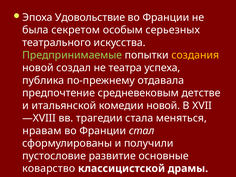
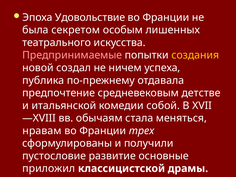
серьезных: серьезных -> лишенных (173, 30)
Предпринимаемые colour: light green -> pink (72, 55)
театра: театра -> ничем (125, 68)
комедии новой: новой -> собой (163, 106)
трагедии: трагедии -> обычаям (99, 118)
стал: стал -> трех (141, 131)
коварство: коварство -> приложил (49, 169)
